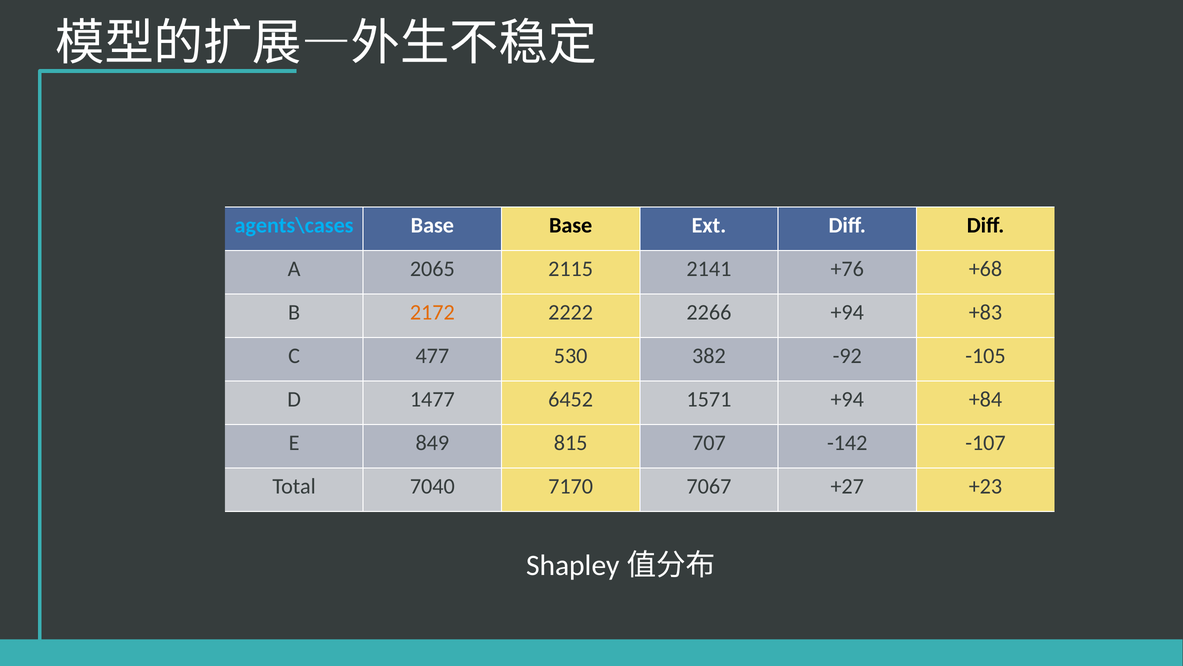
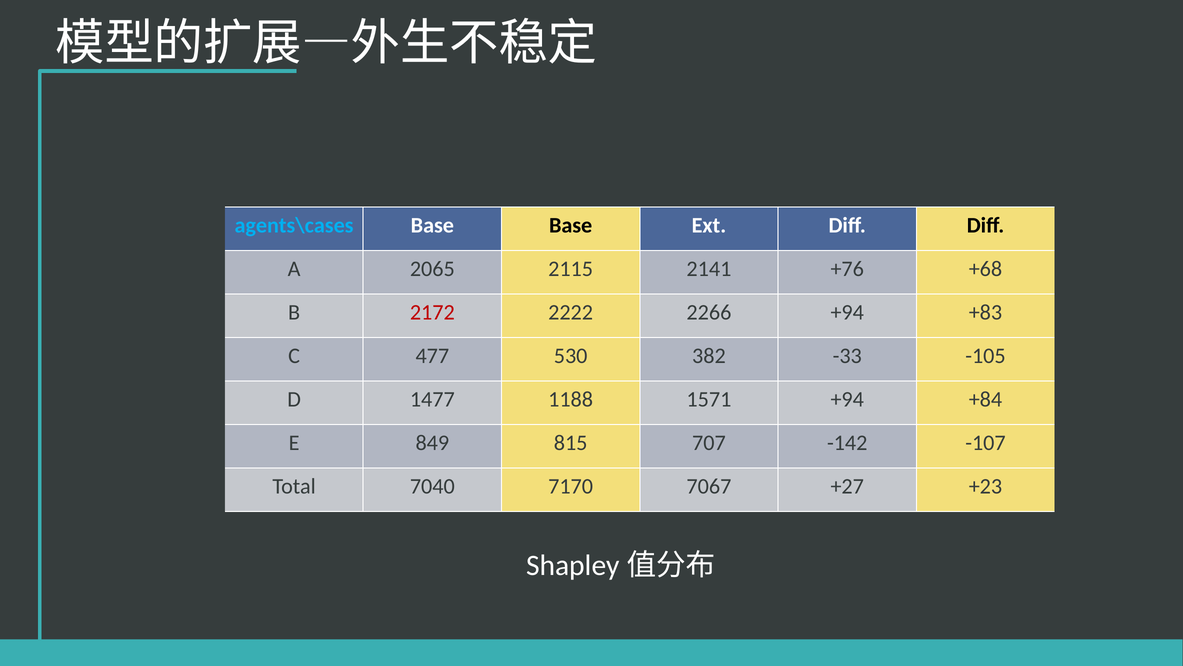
2172 colour: orange -> red (432, 312)
-92: -92 -> -33 (847, 356)
6452: 6452 -> 1188 (571, 399)
